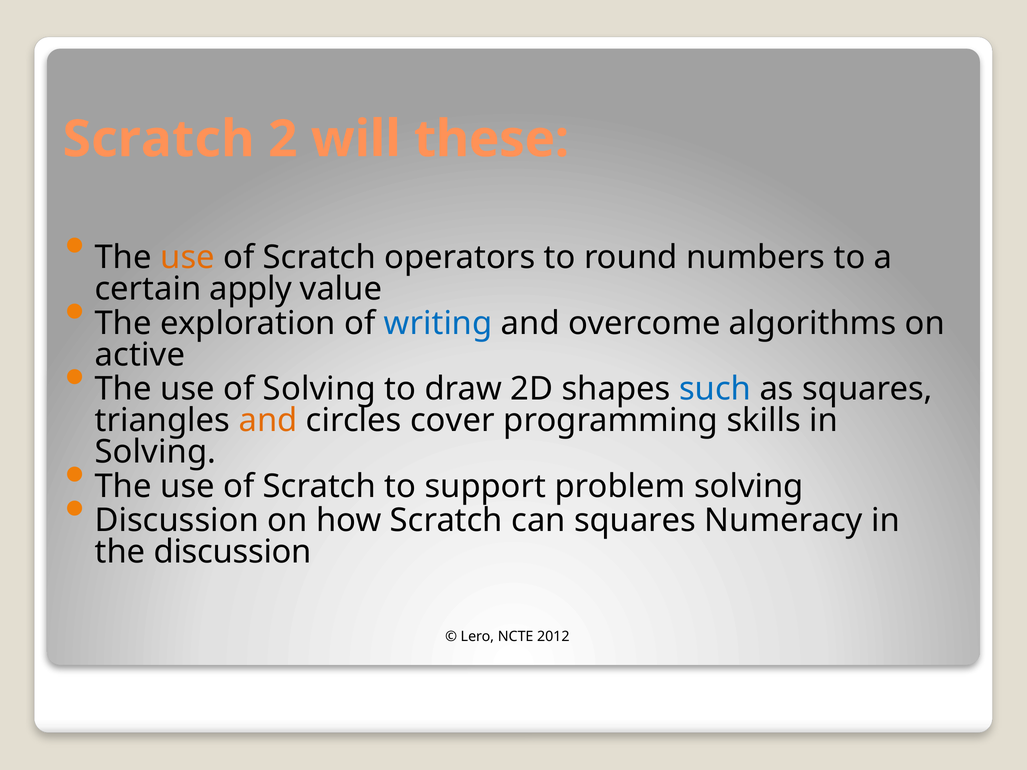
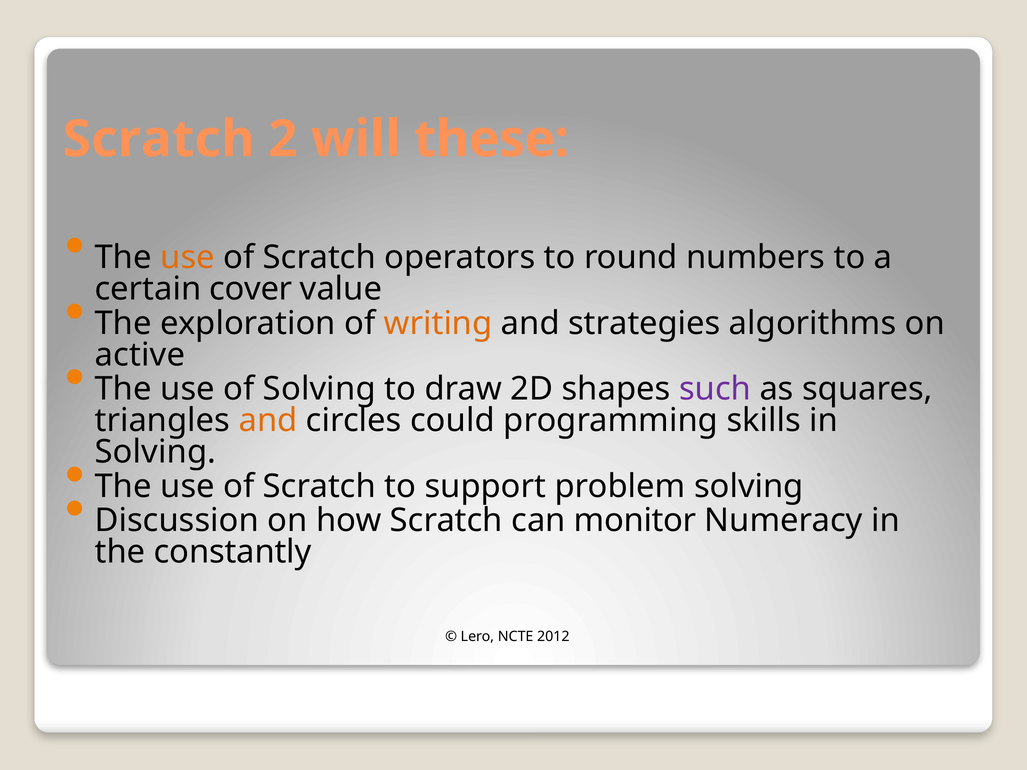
apply: apply -> cover (251, 289)
writing colour: blue -> orange (438, 323)
overcome: overcome -> strategies (644, 323)
such colour: blue -> purple (715, 389)
cover: cover -> could (452, 421)
can squares: squares -> monitor (635, 521)
the discussion: discussion -> constantly (233, 552)
